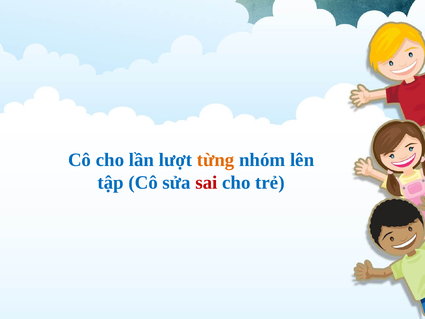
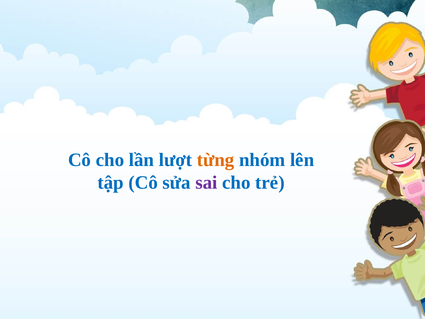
sai colour: red -> purple (207, 183)
